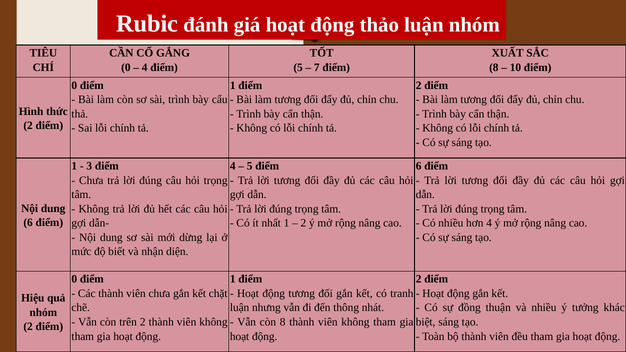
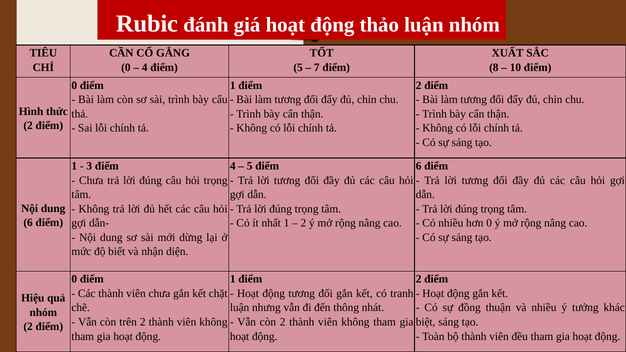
hơn 4: 4 -> 0 (489, 223)
còn 8: 8 -> 2 (283, 322)
